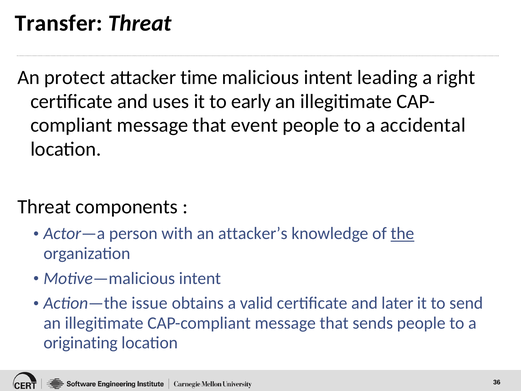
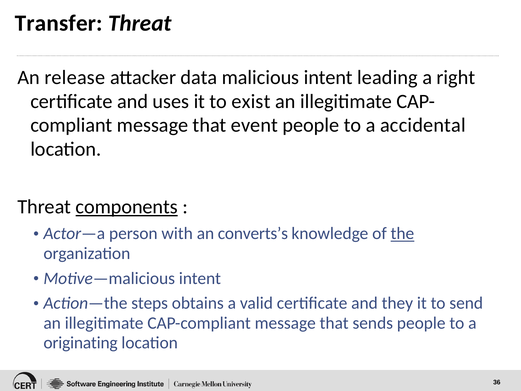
protect: protect -> release (75, 78)
time: time -> data (199, 78)
early: early -> exist (251, 101)
components underline: none -> present (127, 207)
attacker’s: attacker’s -> converts’s (253, 233)
issue: issue -> steps (150, 303)
later: later -> they (397, 303)
